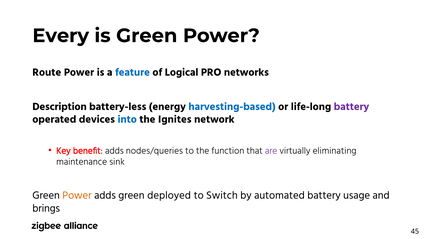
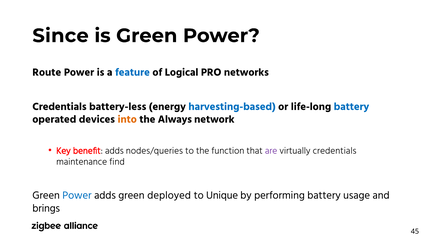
Every: Every -> Since (61, 36)
Description: Description -> Credentials (60, 107)
battery colour: purple -> blue (352, 107)
into colour: blue -> orange (127, 119)
Ignites: Ignites -> Always (175, 119)
virtually eliminating: eliminating -> credentials (335, 151)
sink: sink -> find (117, 162)
Power colour: orange -> blue (77, 196)
Switch: Switch -> Unique (222, 196)
automated: automated -> performing (279, 196)
